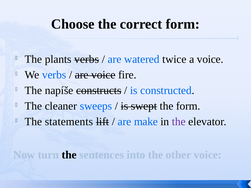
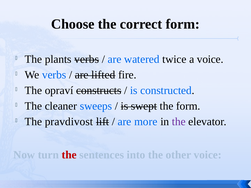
are voice: voice -> lifted (103, 75)
napíše: napíše -> opraví (59, 91)
statements: statements -> pravdivost (69, 122)
make: make -> more (146, 122)
the colour: black -> red (69, 155)
